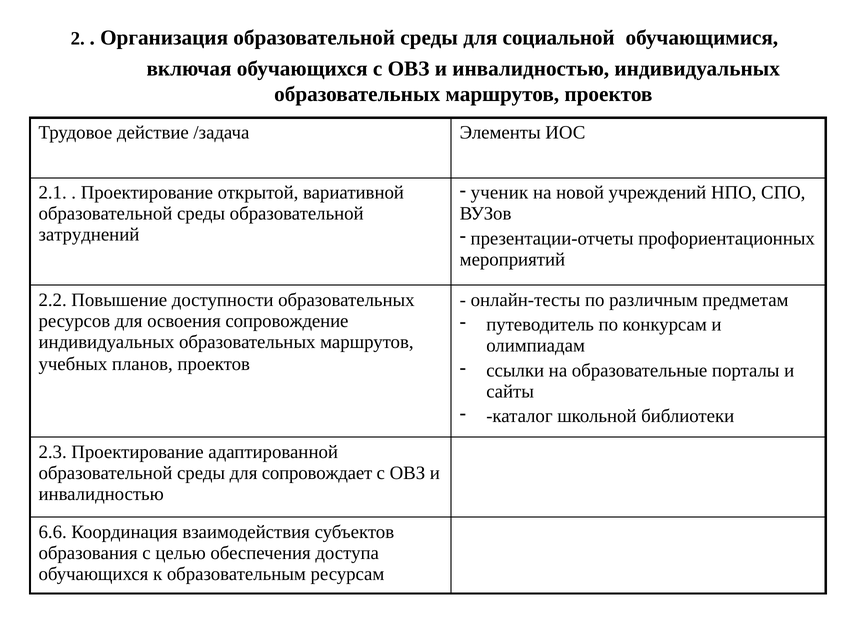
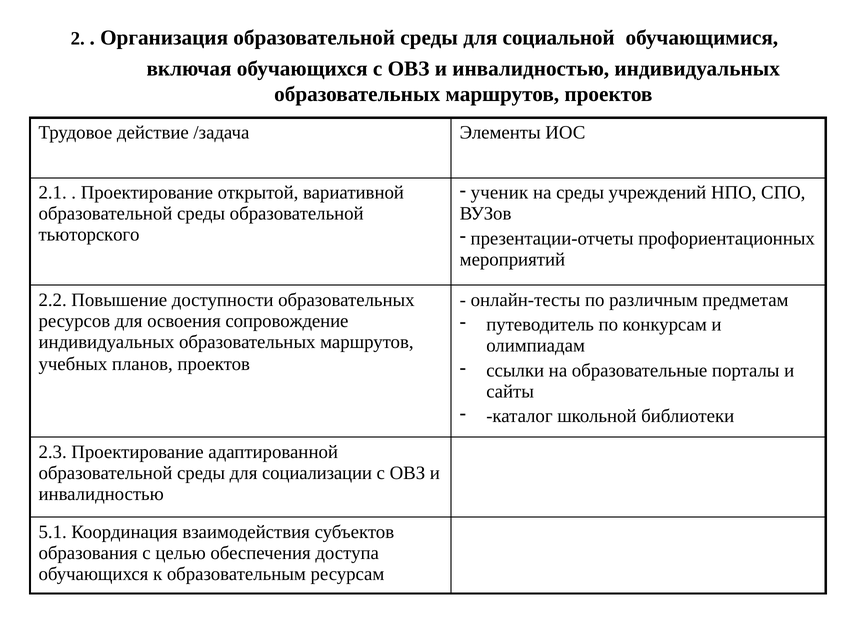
на новой: новой -> среды (580, 193)
затруднений: затруднений -> тьюторского (89, 235)
сопровождает: сопровождает -> социализации (317, 473)
6.6: 6.6 -> 5.1 (53, 532)
